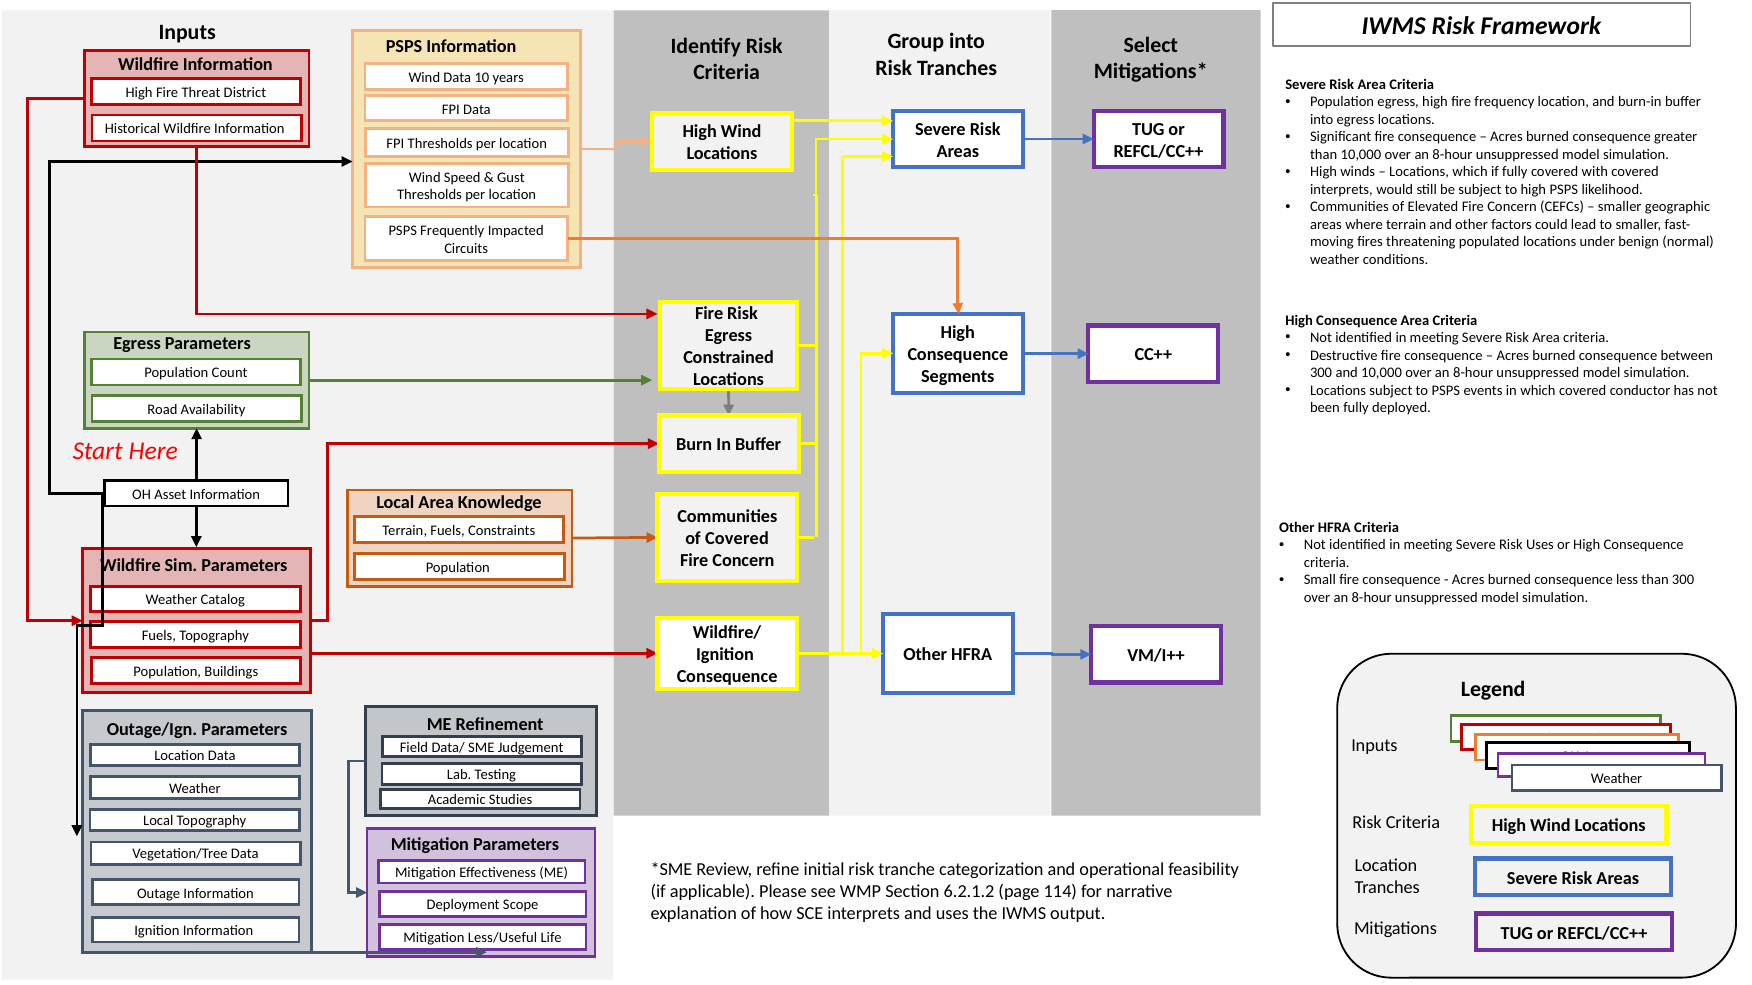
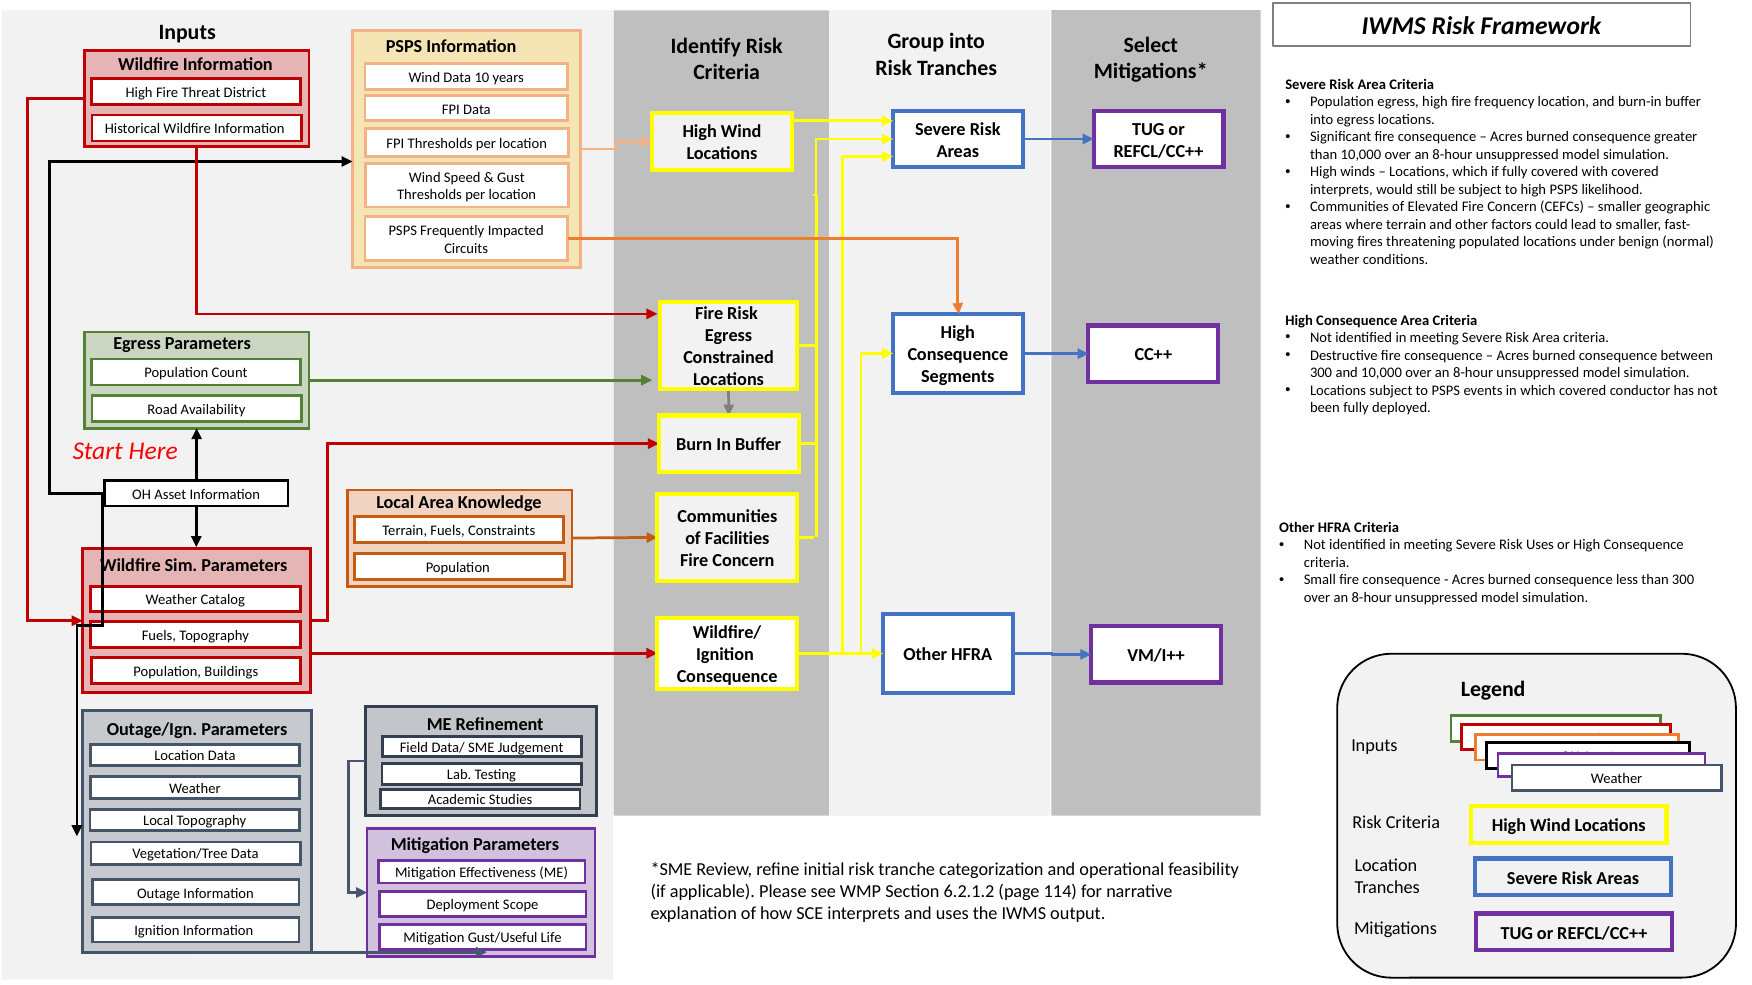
of Covered: Covered -> Facilities (737, 539)
Less/Useful: Less/Useful -> Gust/Useful (503, 939)
